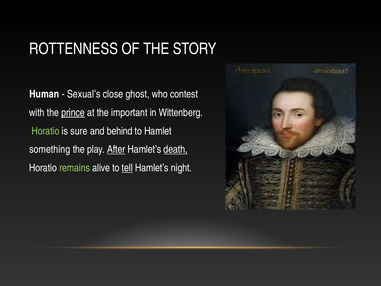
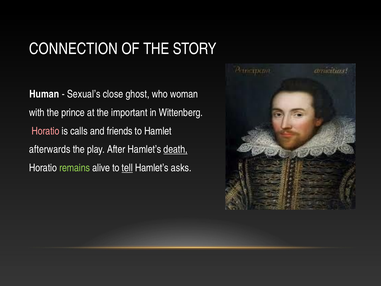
ROTTENNESS: ROTTENNESS -> CONNECTION (74, 49)
contest: contest -> woman (184, 94)
prince underline: present -> none (73, 113)
Horatio colour: light green -> pink (45, 131)
sure: sure -> calls (79, 131)
behind: behind -> friends (120, 131)
something: something -> afterwards (50, 149)
After underline: present -> none (116, 149)
night: night -> asks (181, 168)
